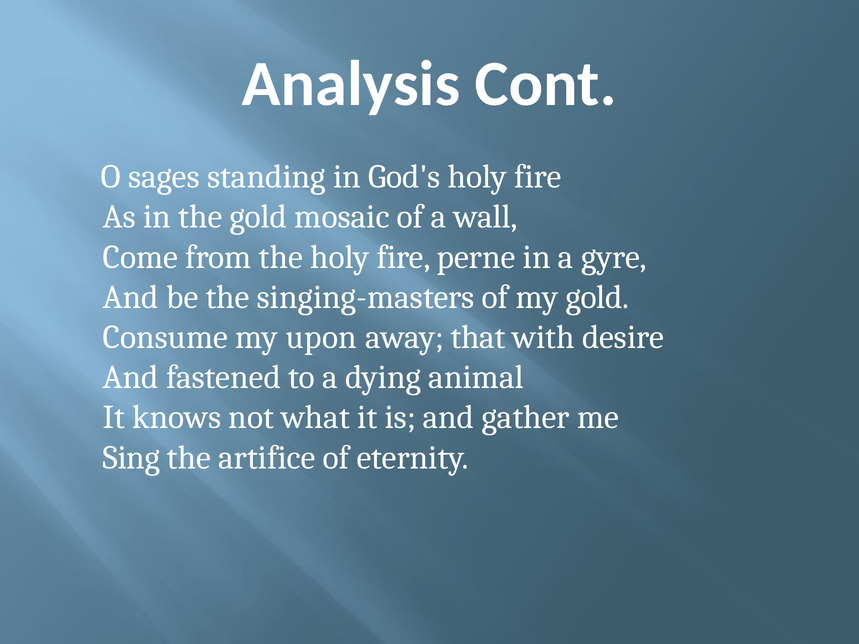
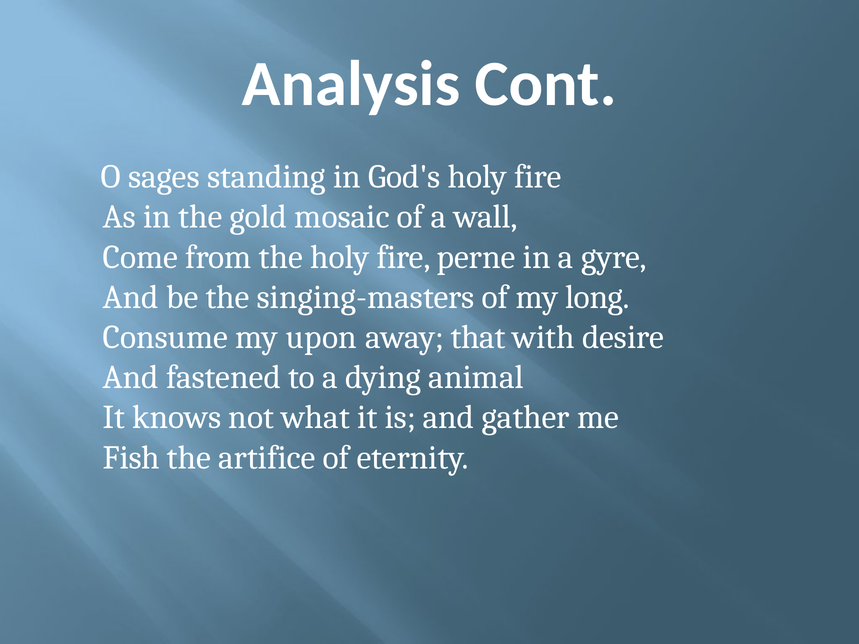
my gold: gold -> long (597, 297)
Sing: Sing -> Fish (131, 458)
